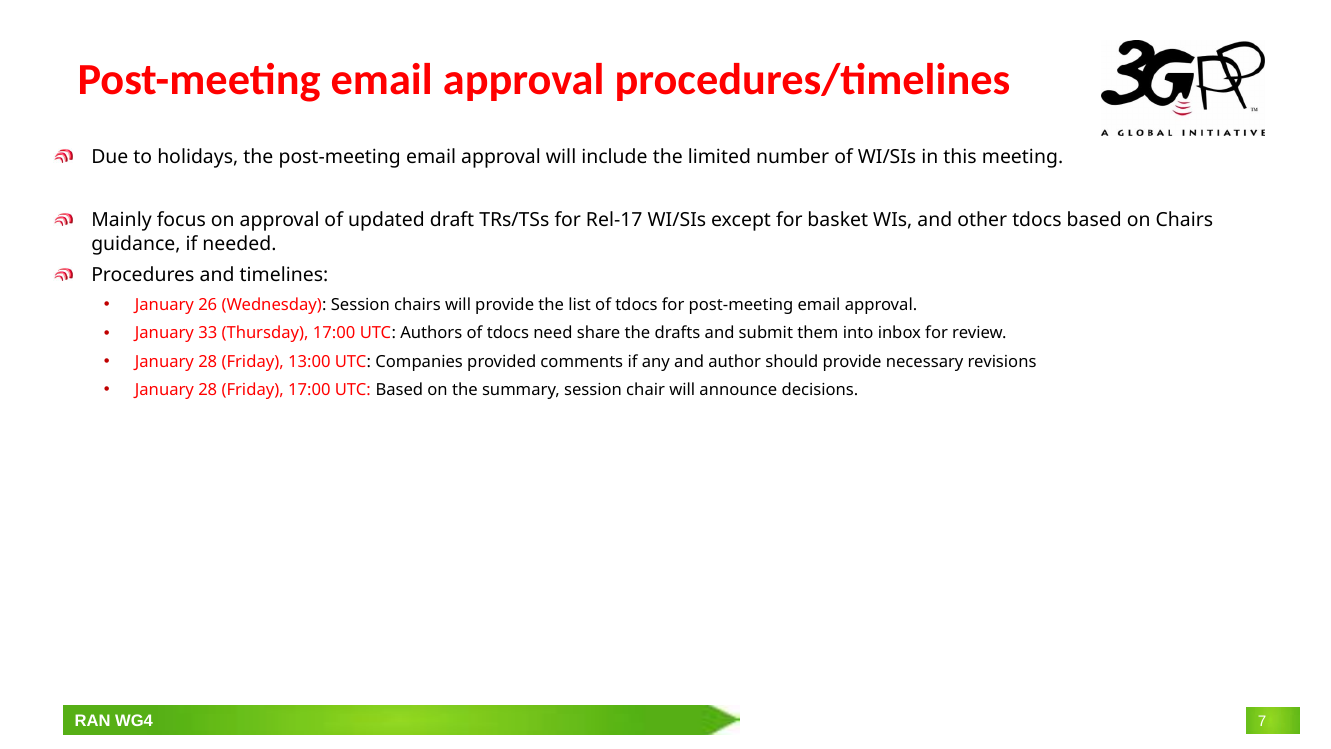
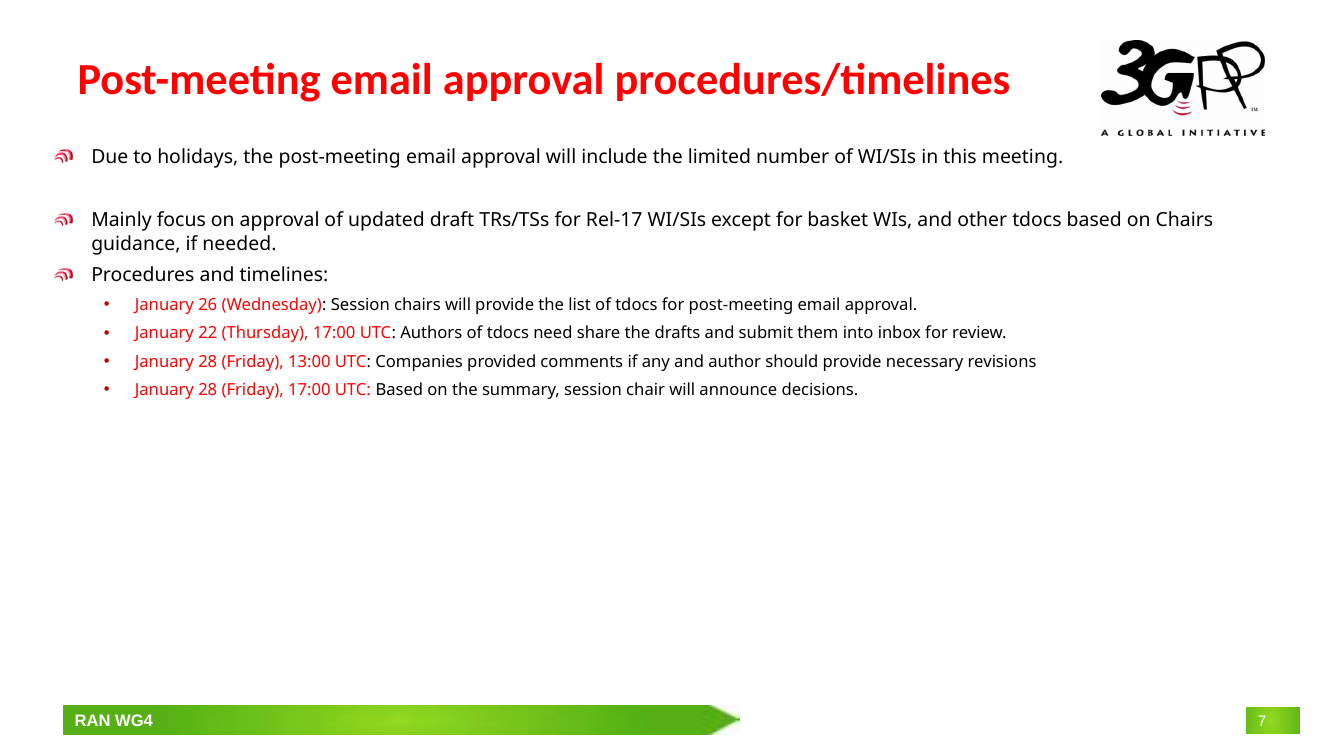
33: 33 -> 22 (208, 333)
